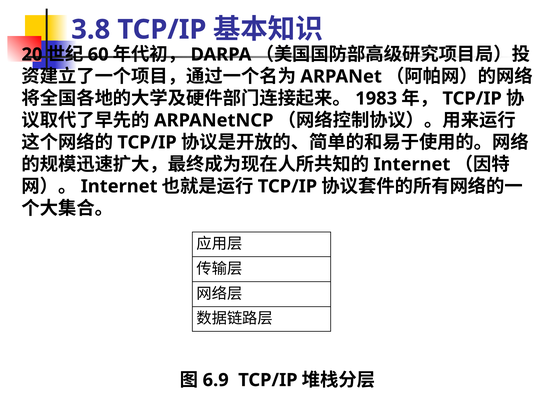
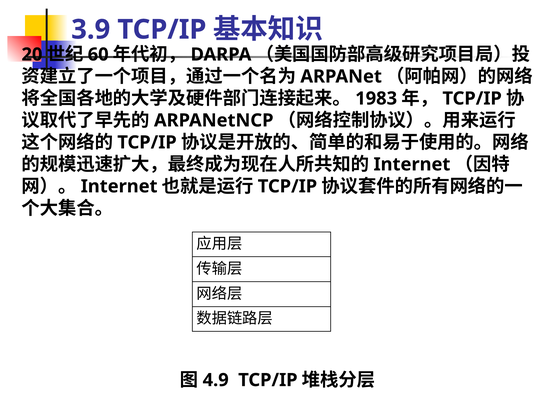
3.8: 3.8 -> 3.9 (91, 30)
6.9: 6.9 -> 4.9 (216, 380)
